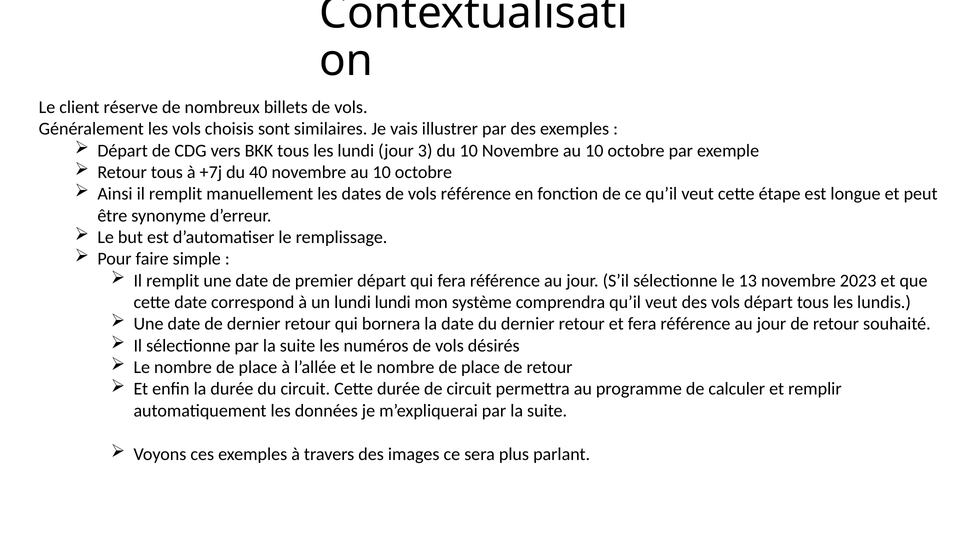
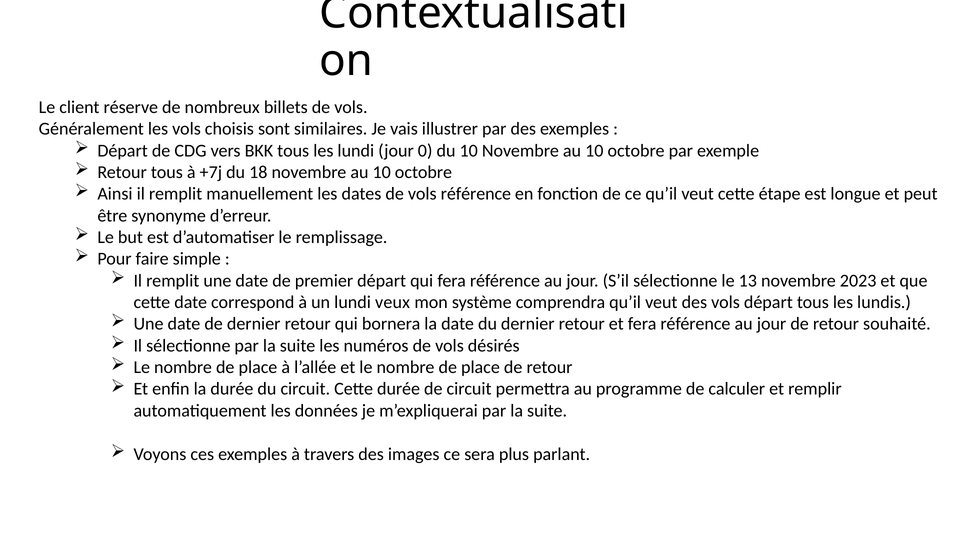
3: 3 -> 0 (425, 150)
40: 40 -> 18 (258, 172)
lundi lundi: lundi -> veux (393, 302)
